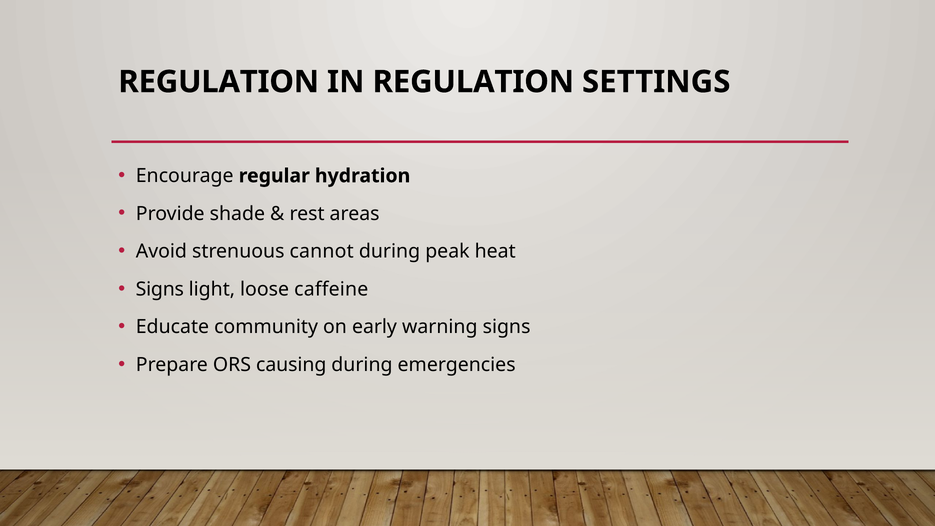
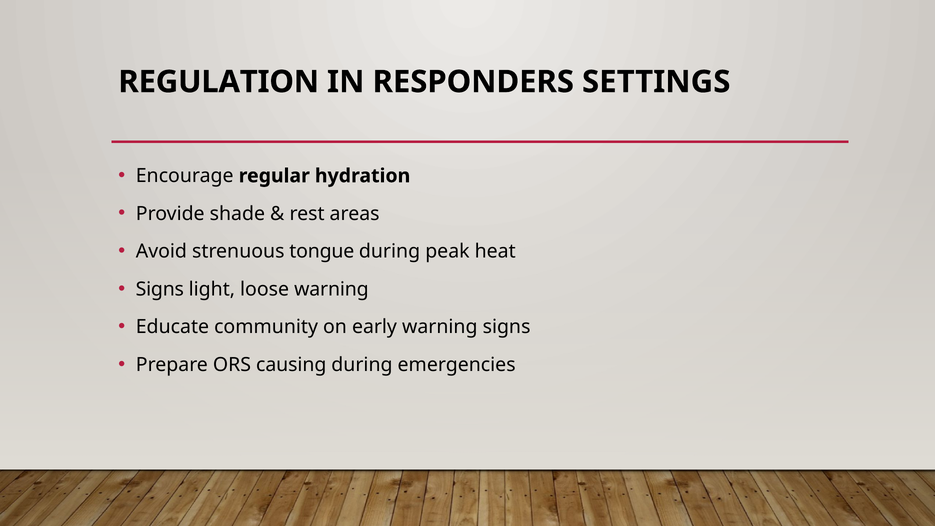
IN REGULATION: REGULATION -> RESPONDERS (473, 82)
cannot: cannot -> tongue (322, 251)
loose caffeine: caffeine -> warning (331, 289)
